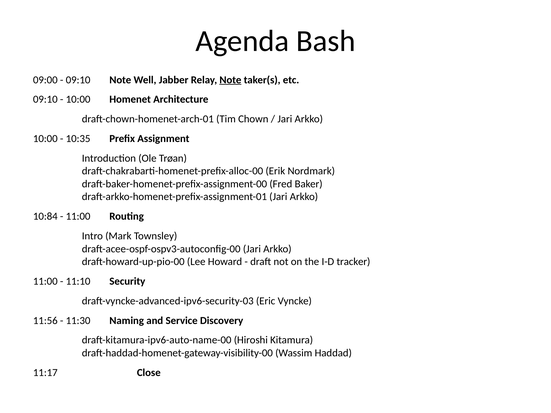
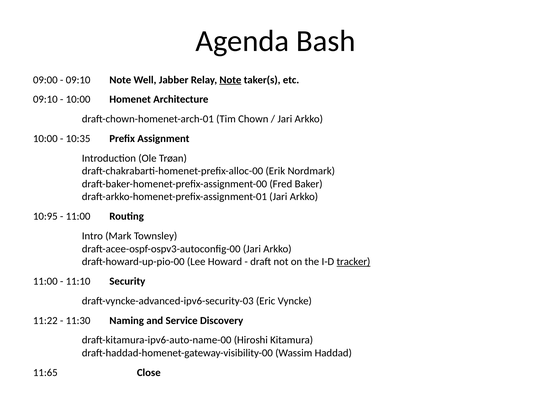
10:84: 10:84 -> 10:95 (45, 217)
tracker underline: none -> present (353, 262)
11:56: 11:56 -> 11:22 (45, 321)
11:17: 11:17 -> 11:65 (45, 373)
